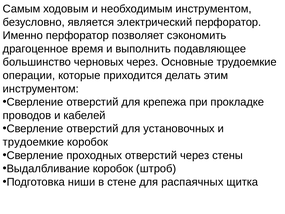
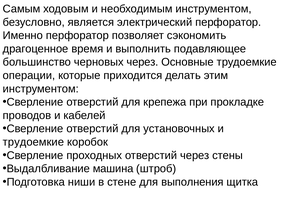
Выдалбливание коробок: коробок -> машина (113, 169)
распаячных: распаячных -> выполнения (192, 182)
